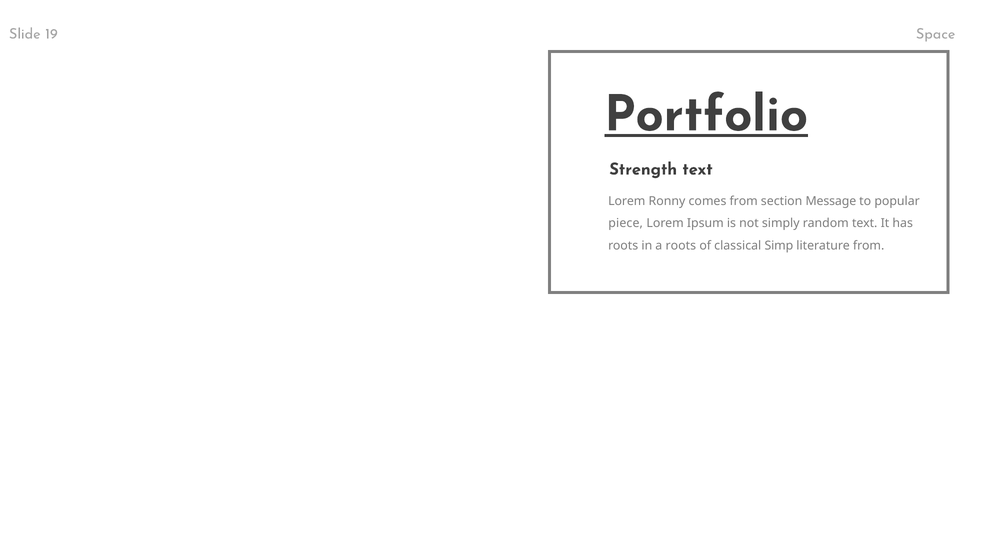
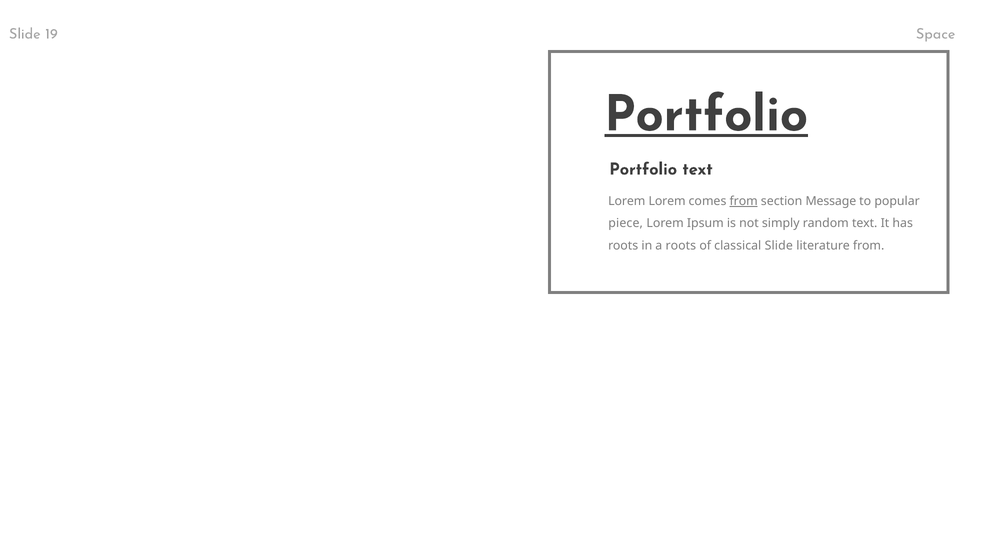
Strength: Strength -> Portfolio (643, 169)
Lorem Ronny: Ronny -> Lorem (667, 201)
from underline: none -> present (744, 201)
classical Simp: Simp -> Slide (779, 246)
